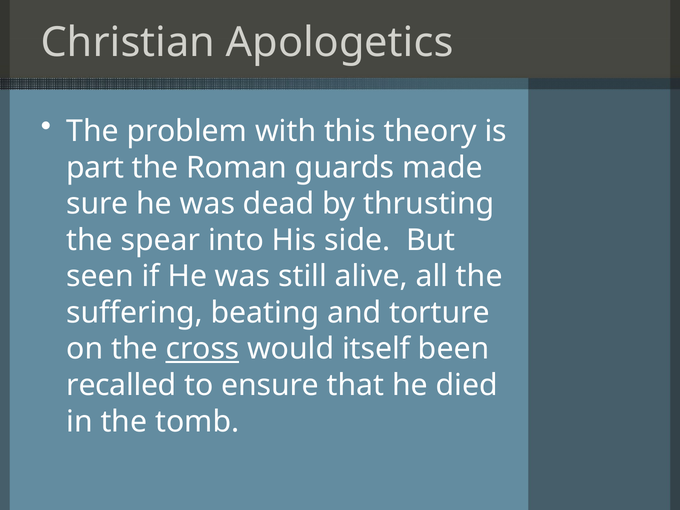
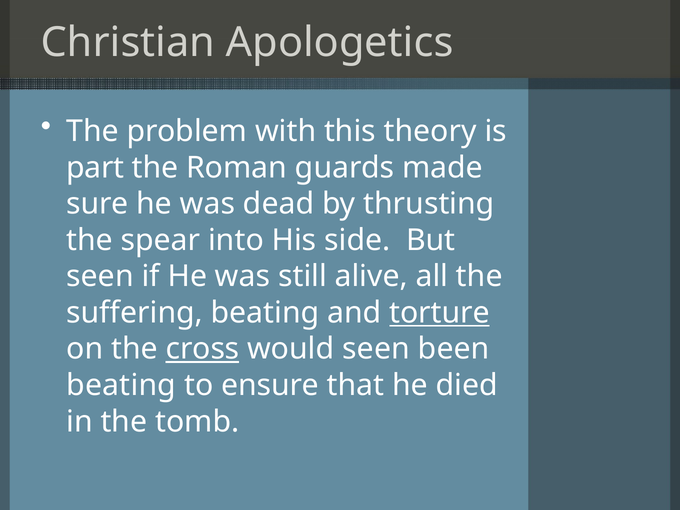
torture underline: none -> present (440, 313)
would itself: itself -> seen (376, 349)
recalled: recalled -> beating (121, 385)
